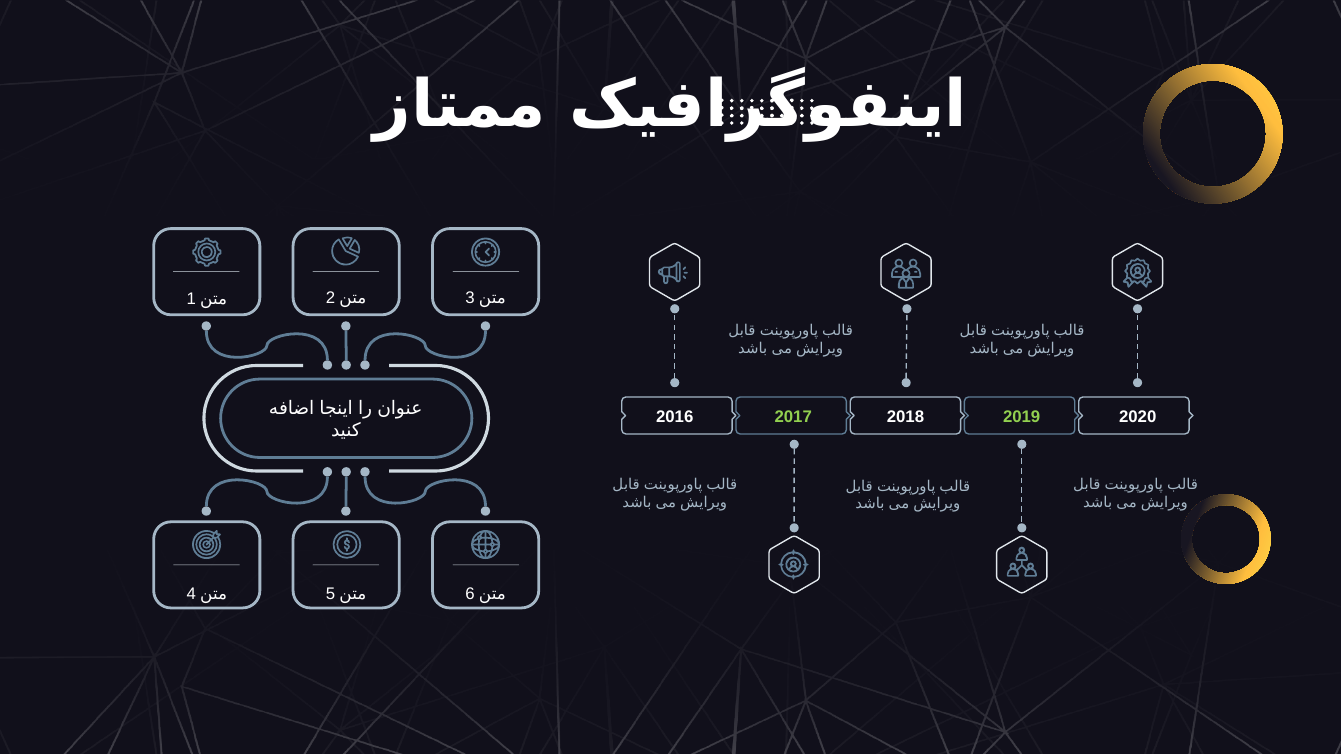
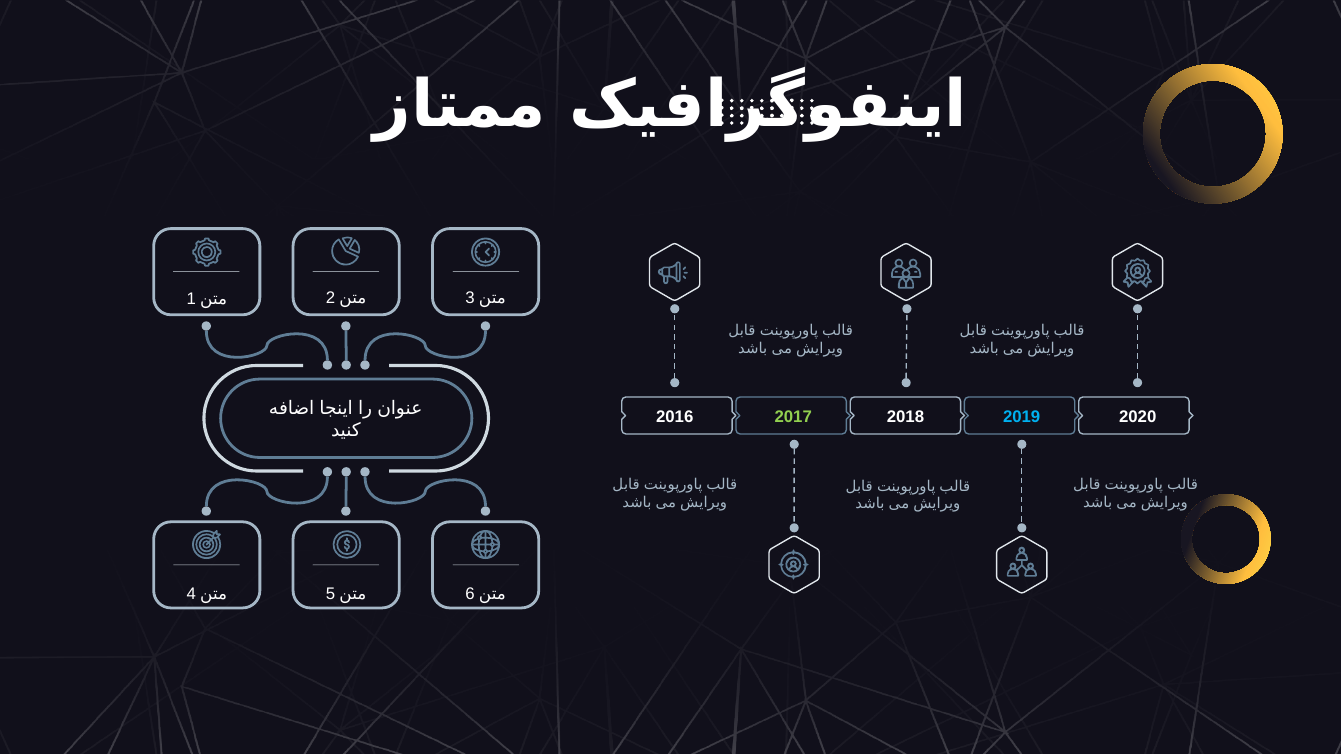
2019 colour: light green -> light blue (1022, 417)
